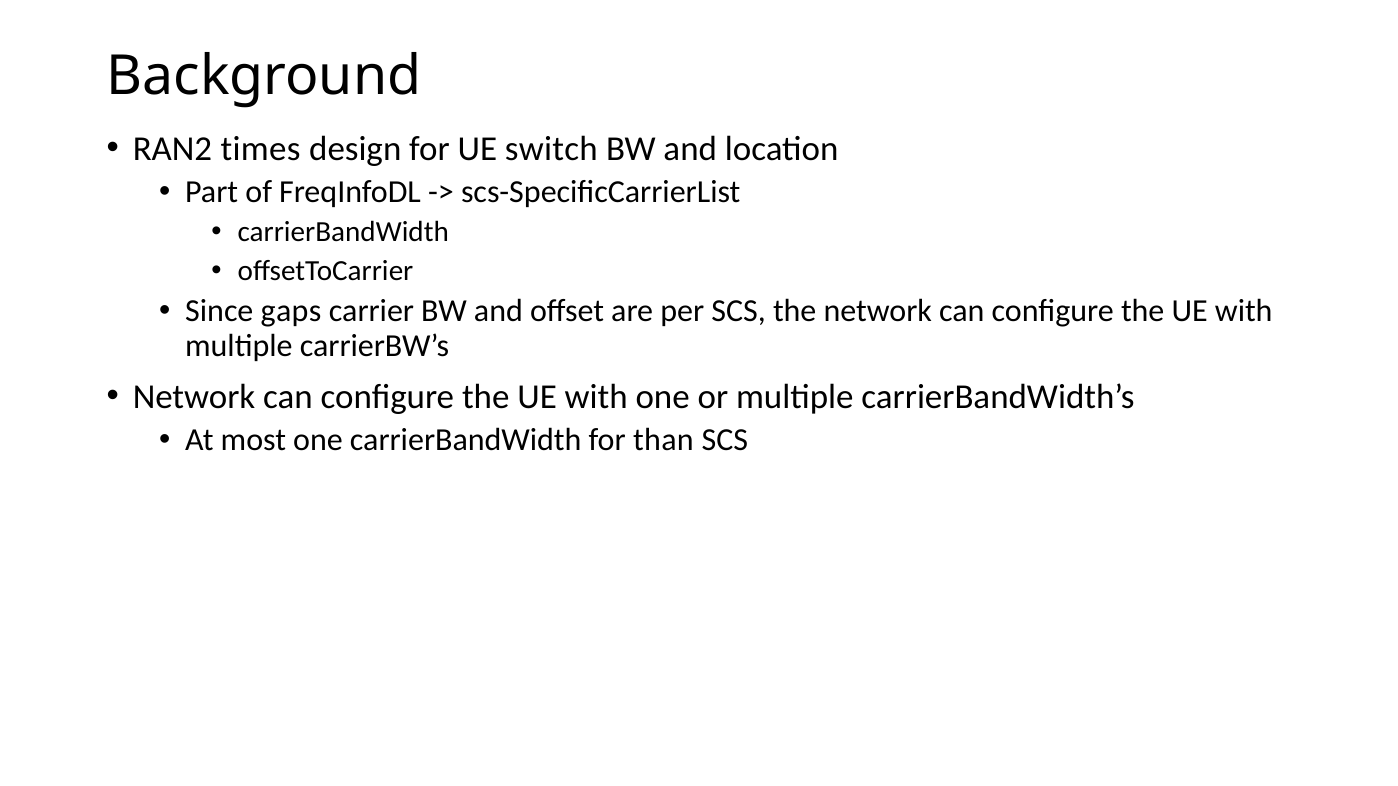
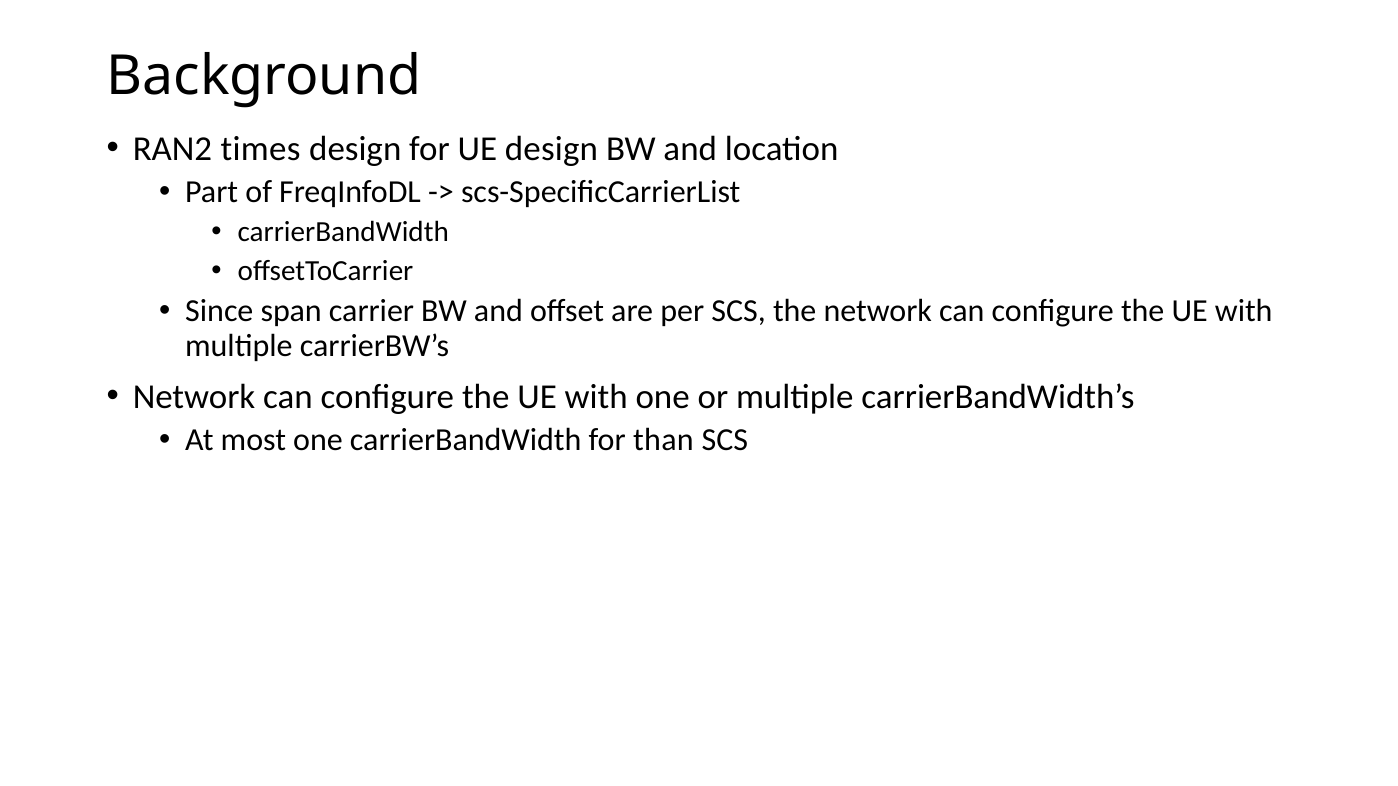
UE switch: switch -> design (551, 149)
gaps: gaps -> span (291, 311)
